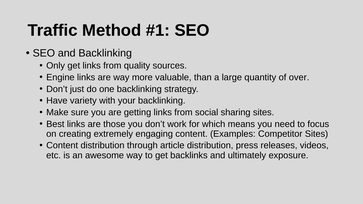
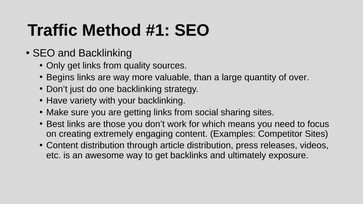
Engine: Engine -> Begins (60, 77)
